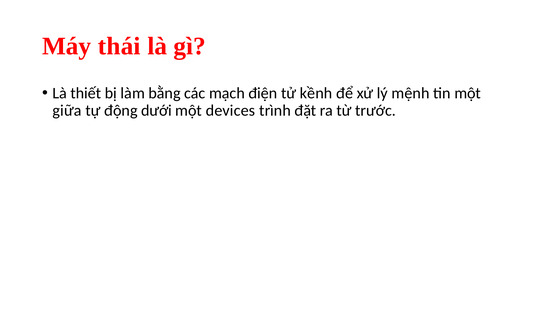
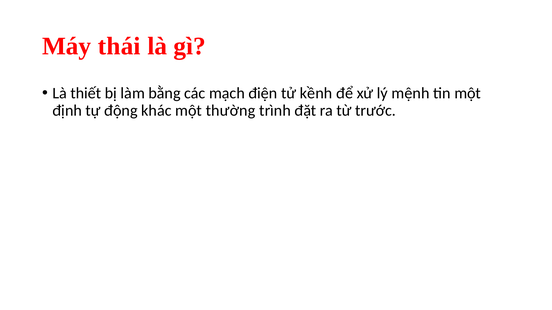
giữa: giữa -> định (67, 111)
dưới: dưới -> khác (156, 111)
devices: devices -> thường (231, 111)
